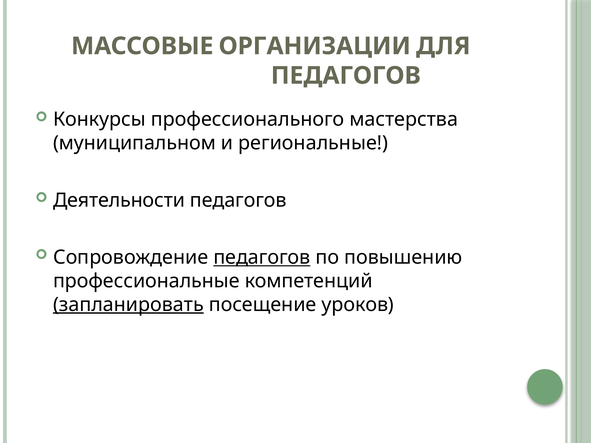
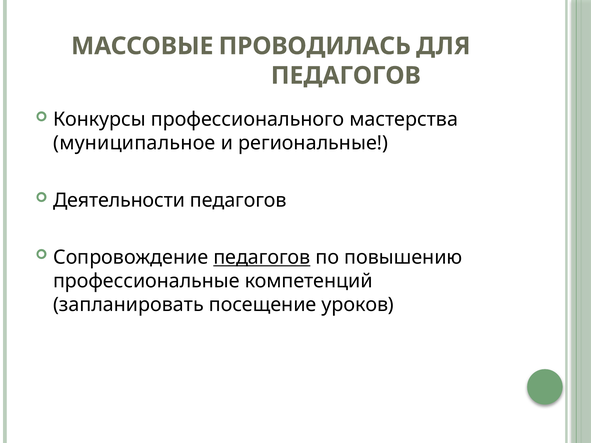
ОРГАНИЗАЦИИ: ОРГАНИЗАЦИИ -> ПРОВОДИЛАСЬ (315, 46)
муниципальном: муниципальном -> муниципальное (134, 143)
запланировать underline: present -> none (128, 305)
